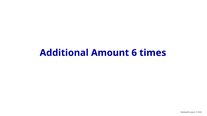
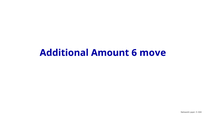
times: times -> move (153, 53)
